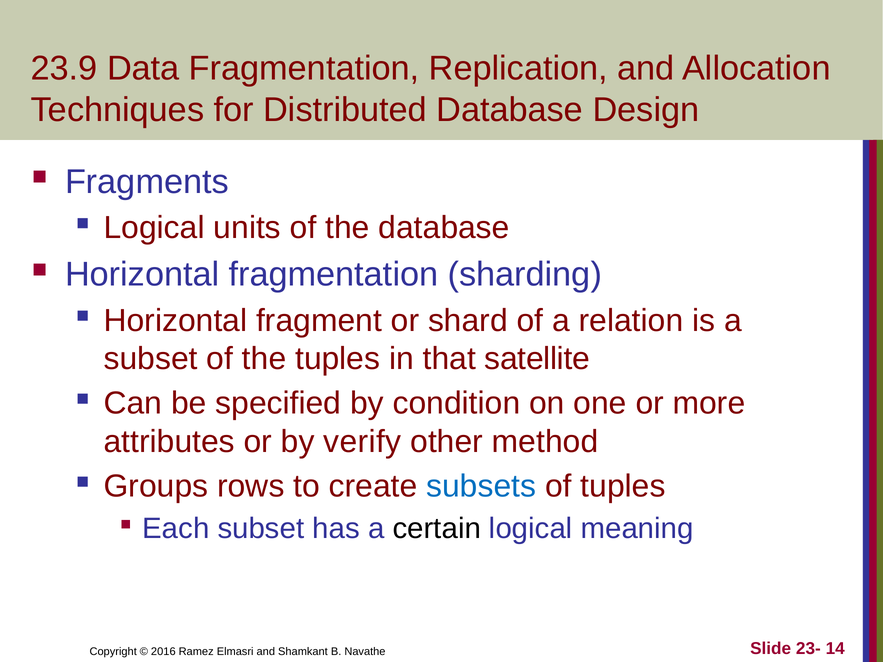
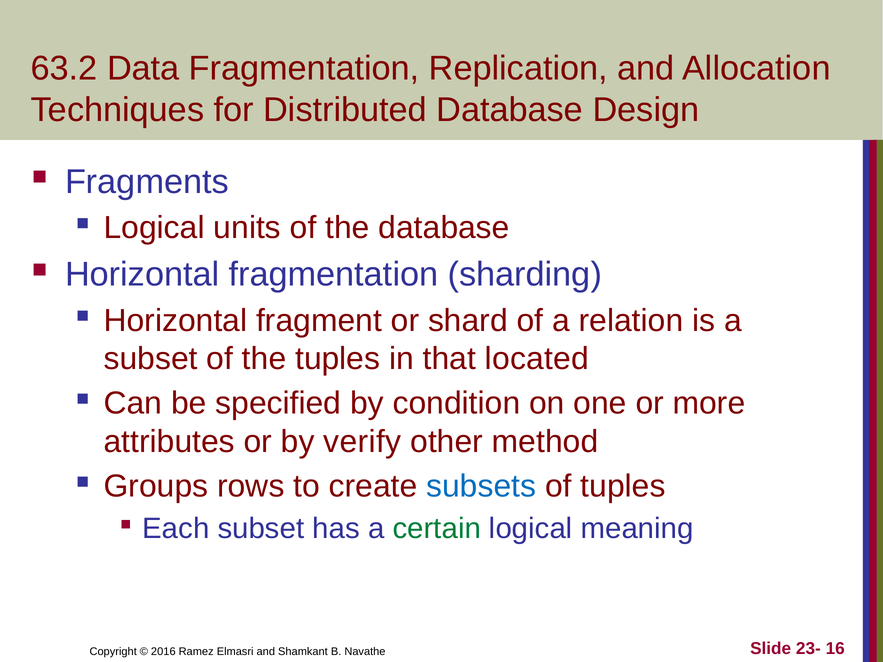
23.9: 23.9 -> 63.2 (64, 69)
satellite: satellite -> located (537, 359)
certain colour: black -> green (437, 529)
14: 14 -> 16 (835, 649)
